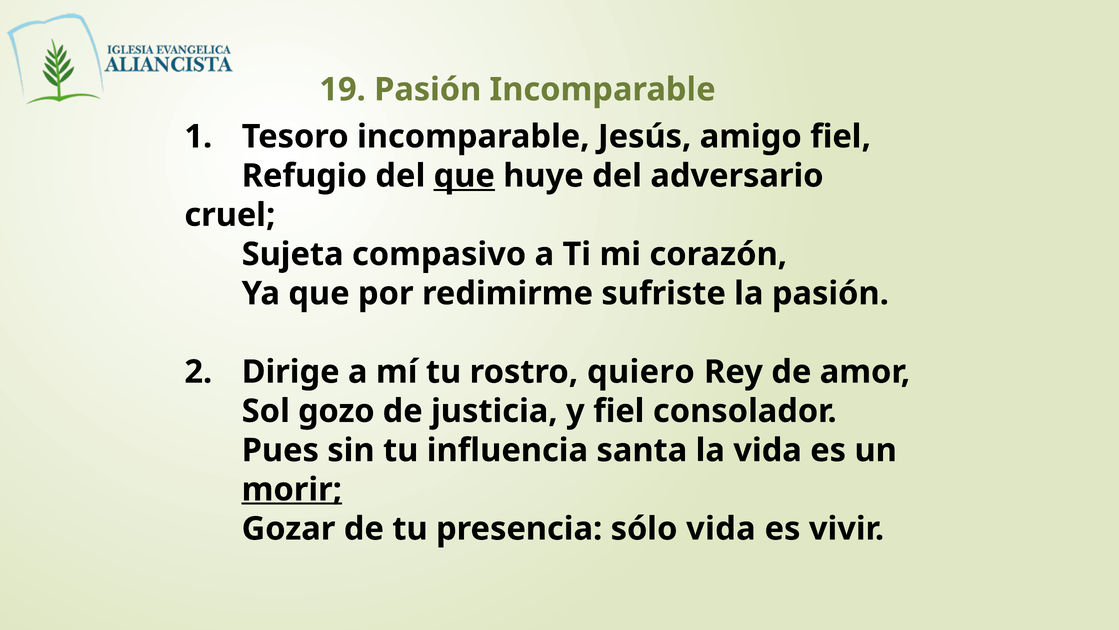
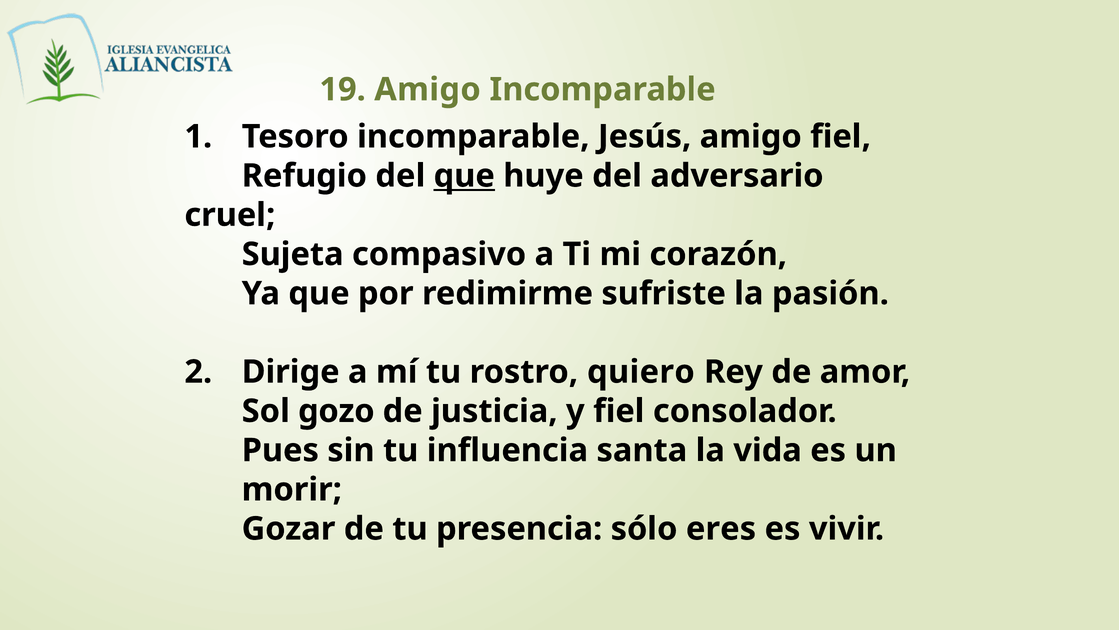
19 Pasión: Pasión -> Amigo (427, 90)
morir underline: present -> none (292, 489)
sólo vida: vida -> eres (721, 528)
